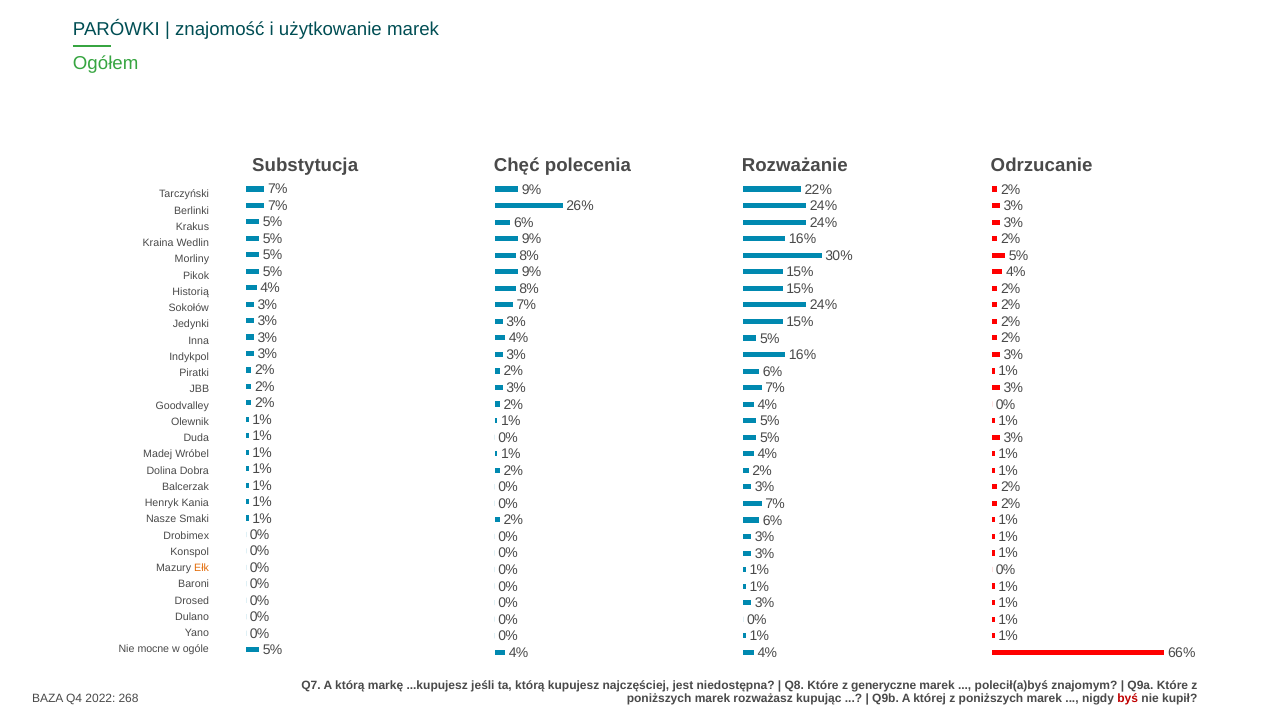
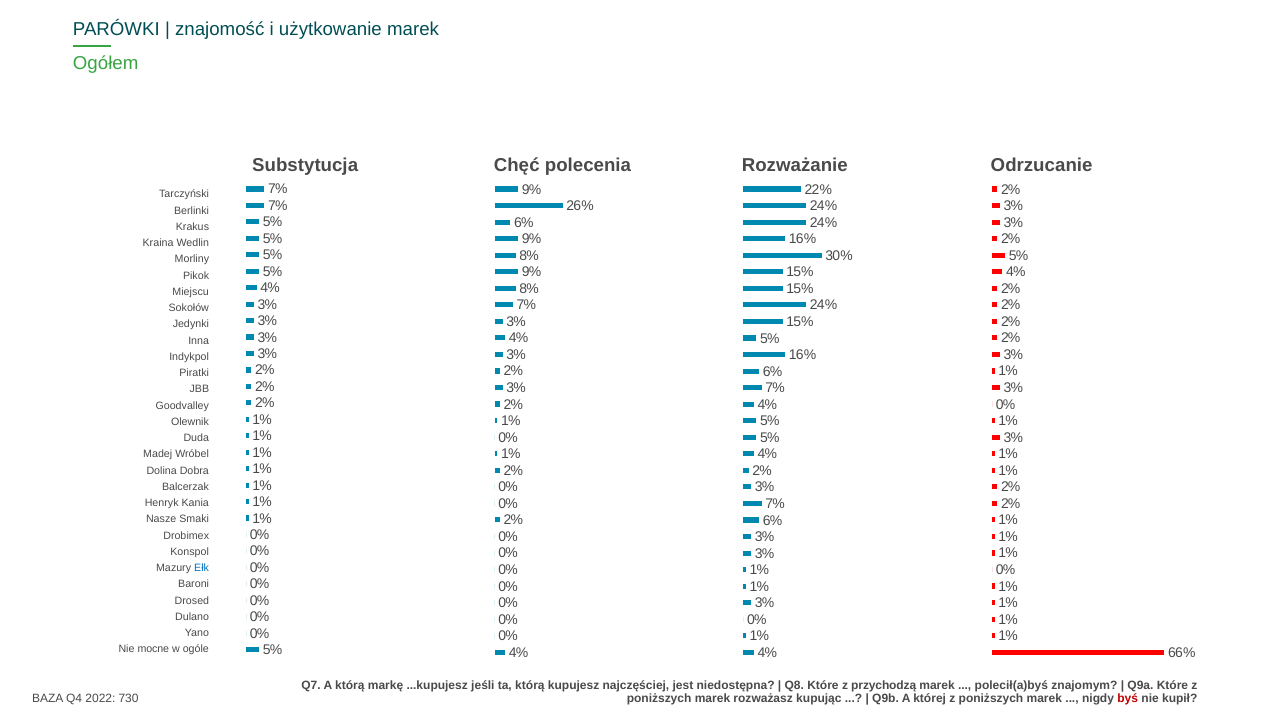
Historią: Historią -> Miejscu (191, 292)
Ełk colour: orange -> blue (202, 568)
generyczne: generyczne -> przychodzą (884, 686)
268: 268 -> 730 (129, 699)
